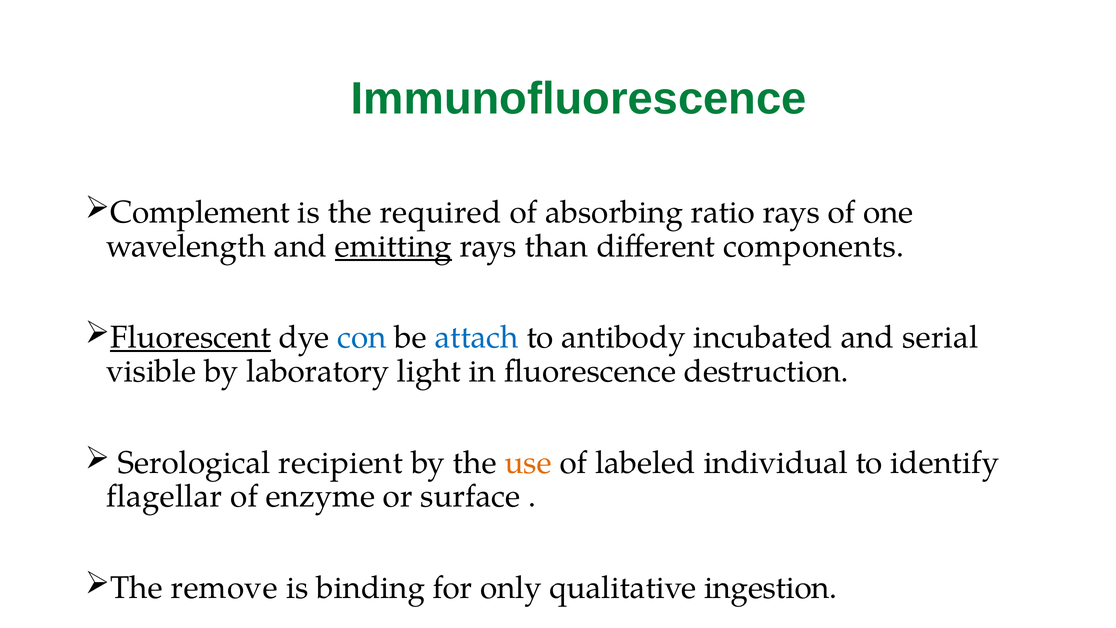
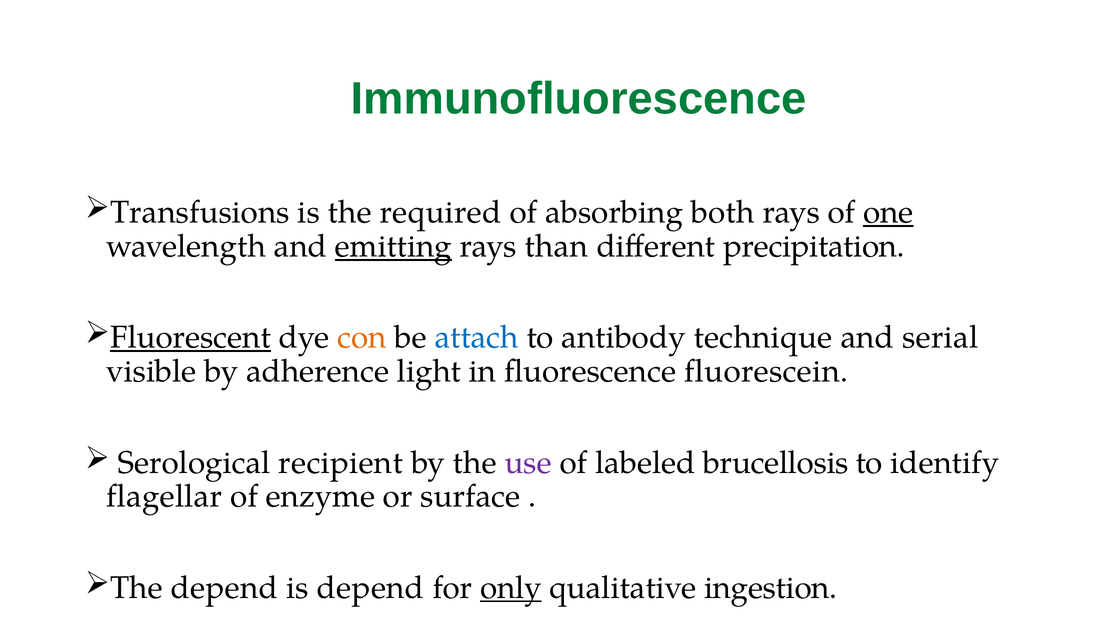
Complement: Complement -> Transfusions (200, 212)
ratio: ratio -> both (723, 212)
one underline: none -> present (888, 212)
components: components -> precipitation (814, 246)
con colour: blue -> orange (362, 337)
incubated: incubated -> technique (763, 337)
laboratory: laboratory -> adherence (318, 371)
destruction: destruction -> fluorescein (766, 371)
use colour: orange -> purple (528, 462)
individual: individual -> brucellosis (776, 462)
The remove: remove -> depend (224, 588)
is binding: binding -> depend (371, 588)
only underline: none -> present (511, 588)
